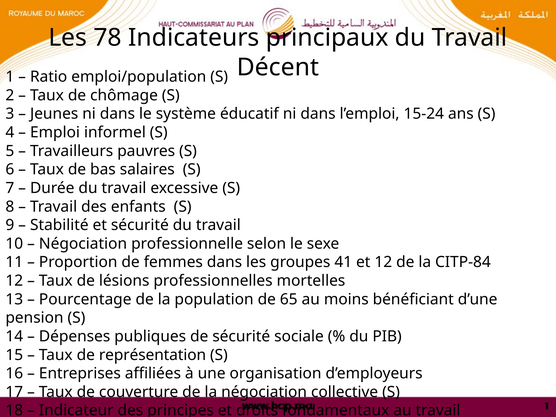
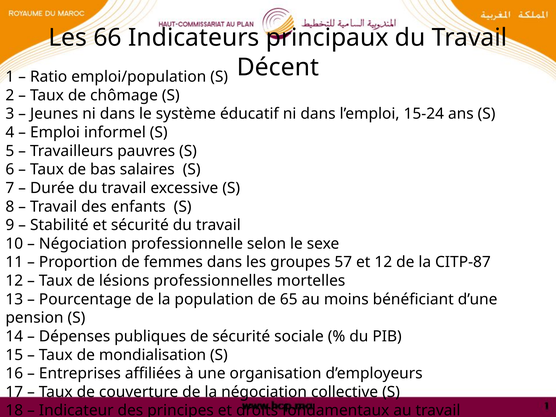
78: 78 -> 66 (108, 38)
41: 41 -> 57 (343, 262)
CITP-84: CITP-84 -> CITP-87 (463, 262)
représentation: représentation -> mondialisation (153, 355)
